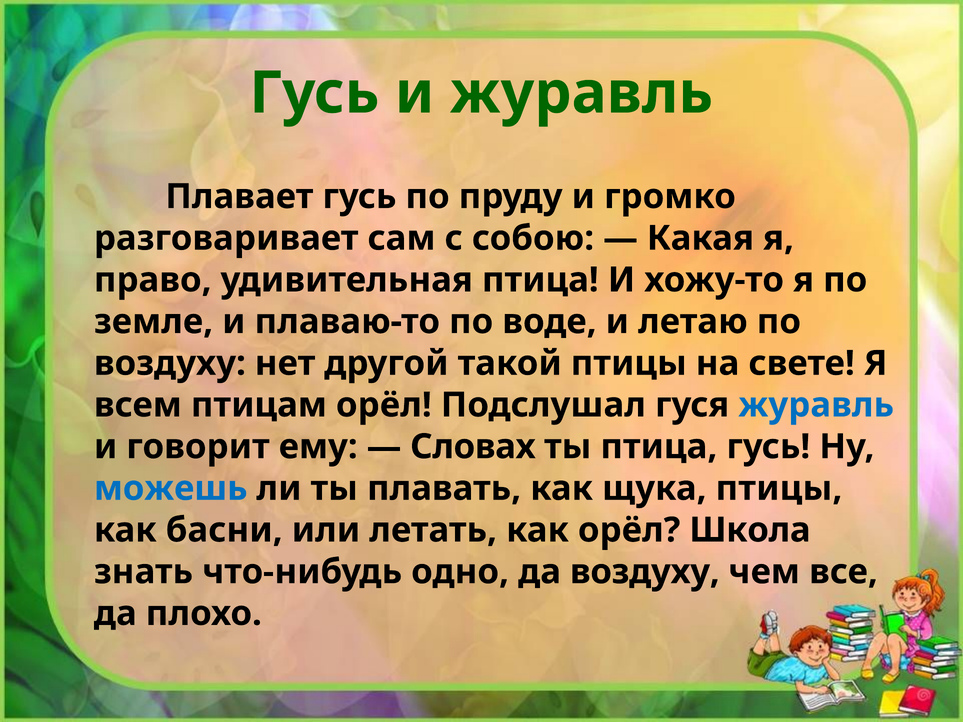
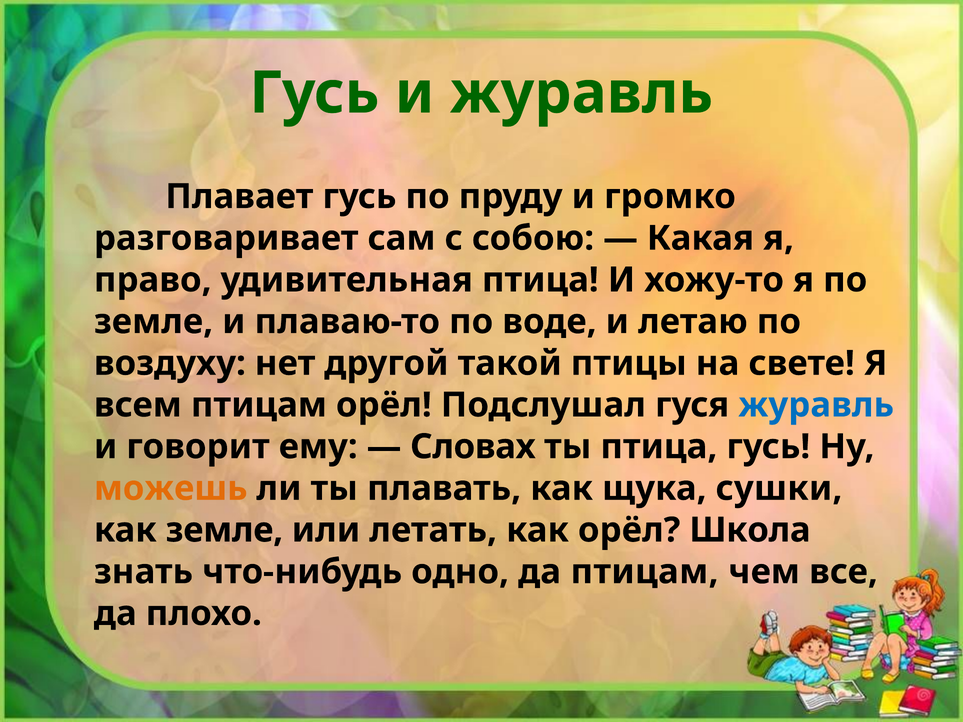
можешь colour: blue -> orange (171, 489)
щука птицы: птицы -> сушки (779, 489)
как басни: басни -> земле (224, 530)
да воздуху: воздуху -> птицам (644, 572)
